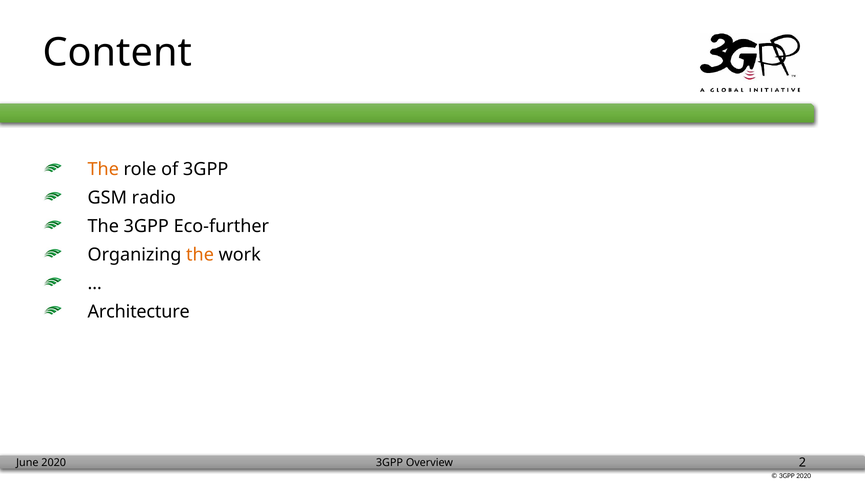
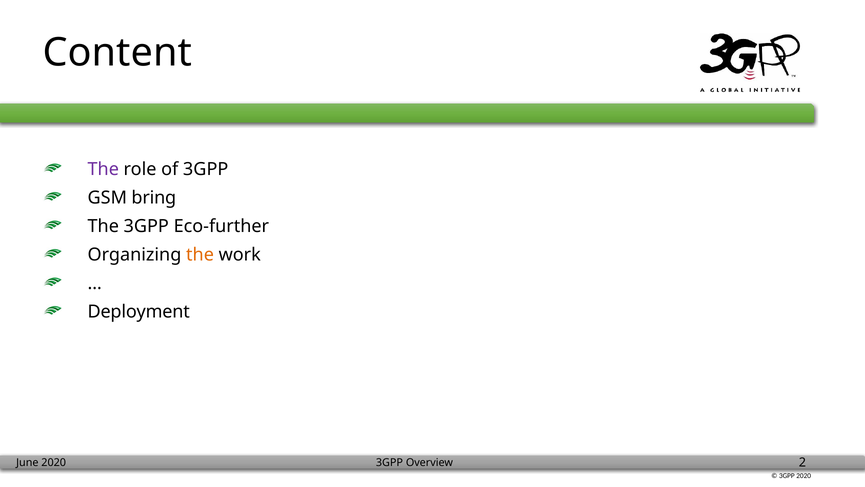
The colour: orange -> purple (103, 169)
radio: radio -> bring (154, 198)
Architecture: Architecture -> Deployment (139, 311)
